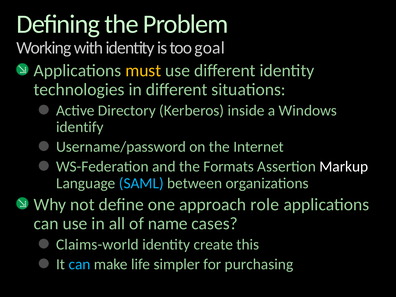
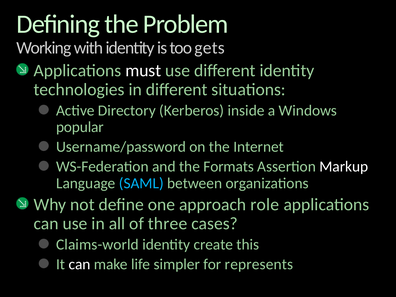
goal: goal -> gets (210, 48)
must colour: yellow -> white (143, 71)
identify: identify -> popular (80, 127)
name: name -> three (168, 224)
can colour: light blue -> white (79, 264)
purchasing: purchasing -> represents (259, 264)
